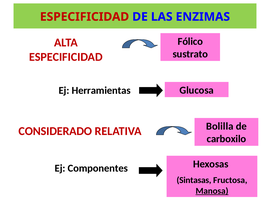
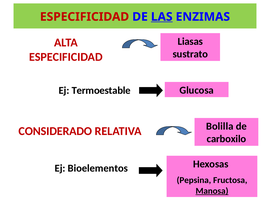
LAS underline: none -> present (162, 17)
Fólico: Fólico -> Liasas (190, 42)
Herramientas: Herramientas -> Termoestable (101, 91)
Componentes: Componentes -> Bioelementos (98, 169)
Sintasas: Sintasas -> Pepsina (194, 181)
